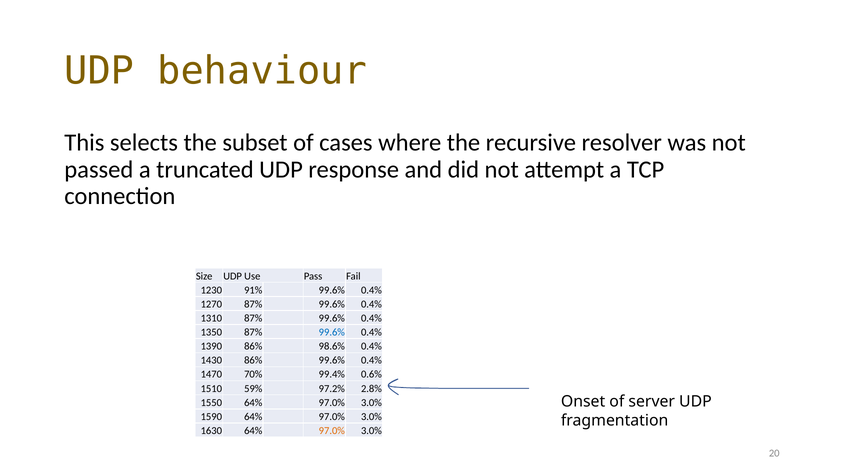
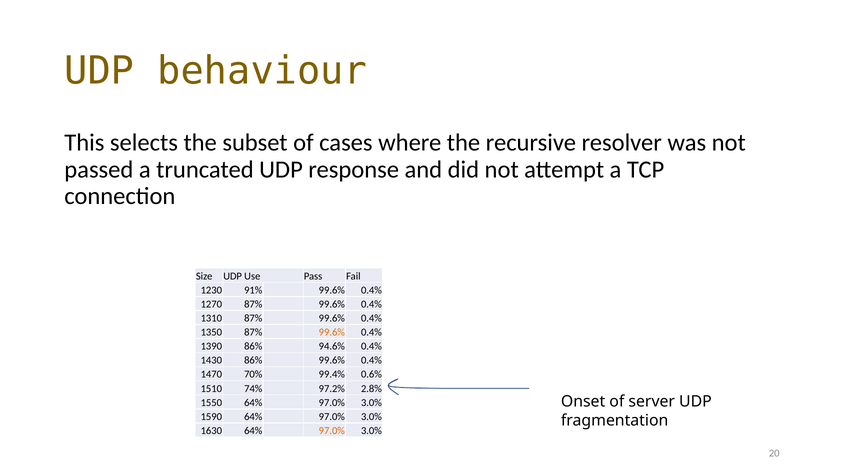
99.6% colour: blue -> orange (332, 332)
98.6%: 98.6% -> 94.6% (332, 346)
59%: 59% -> 74% (253, 388)
